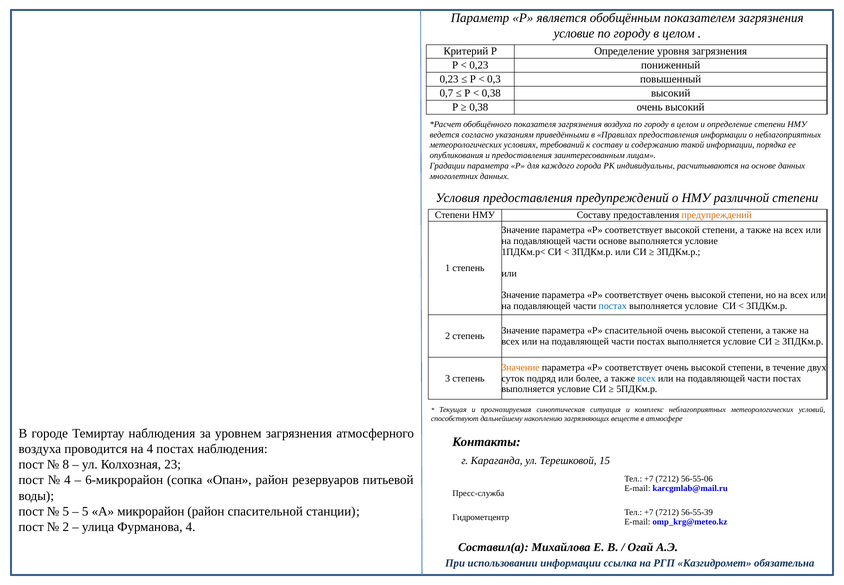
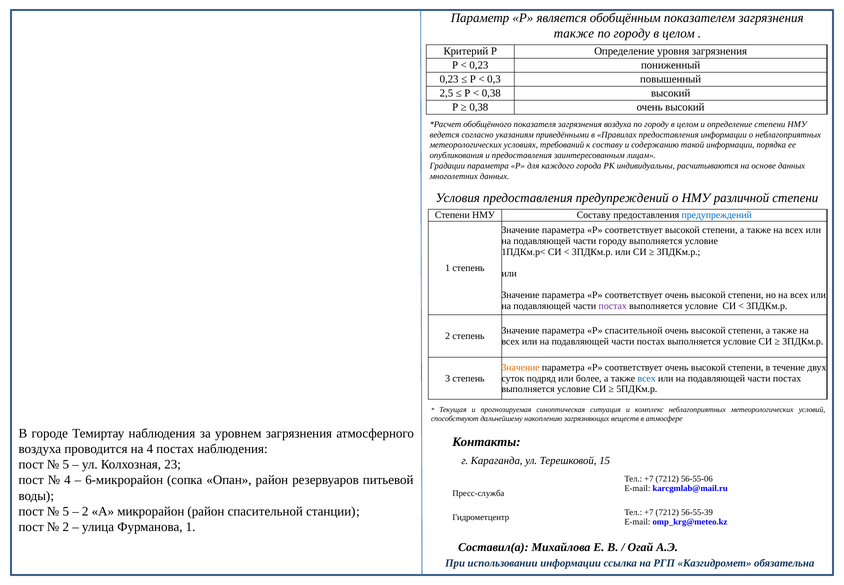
условие: условие -> также (574, 33)
0,7: 0,7 -> 2,5 (446, 93)
предупреждений colour: orange -> blue (717, 215)
части основе: основе -> городу (613, 241)
постах colour: blue -> purple (613, 306)
8: 8 -> 5 (66, 464)
5: 5 -> 2 (85, 511)
Фурманова 4: 4 -> 1 (191, 526)
